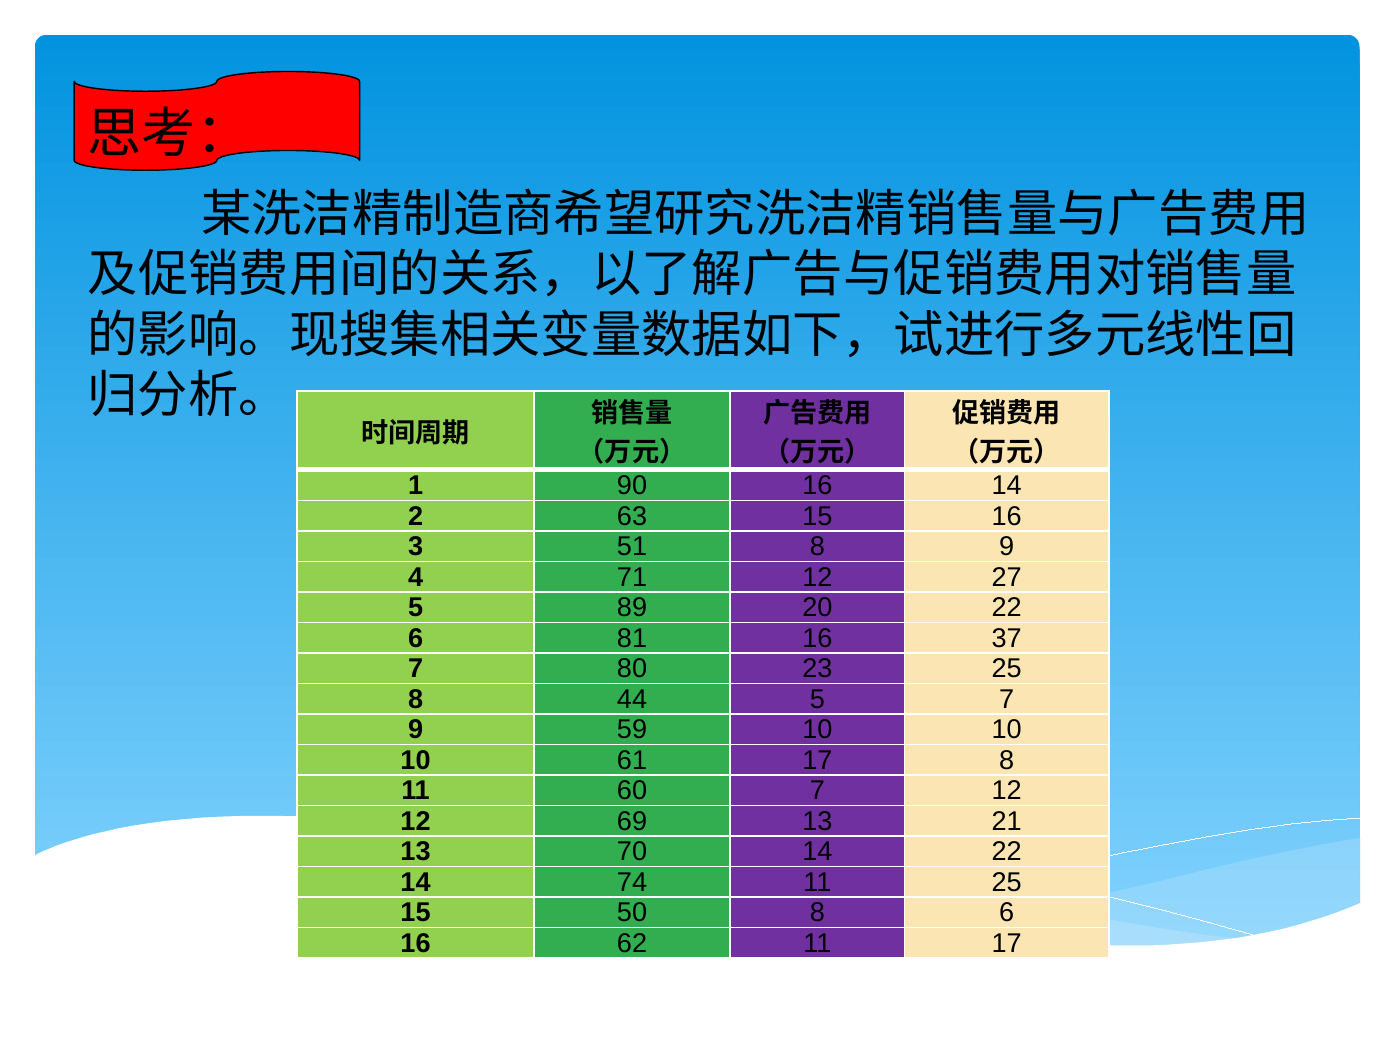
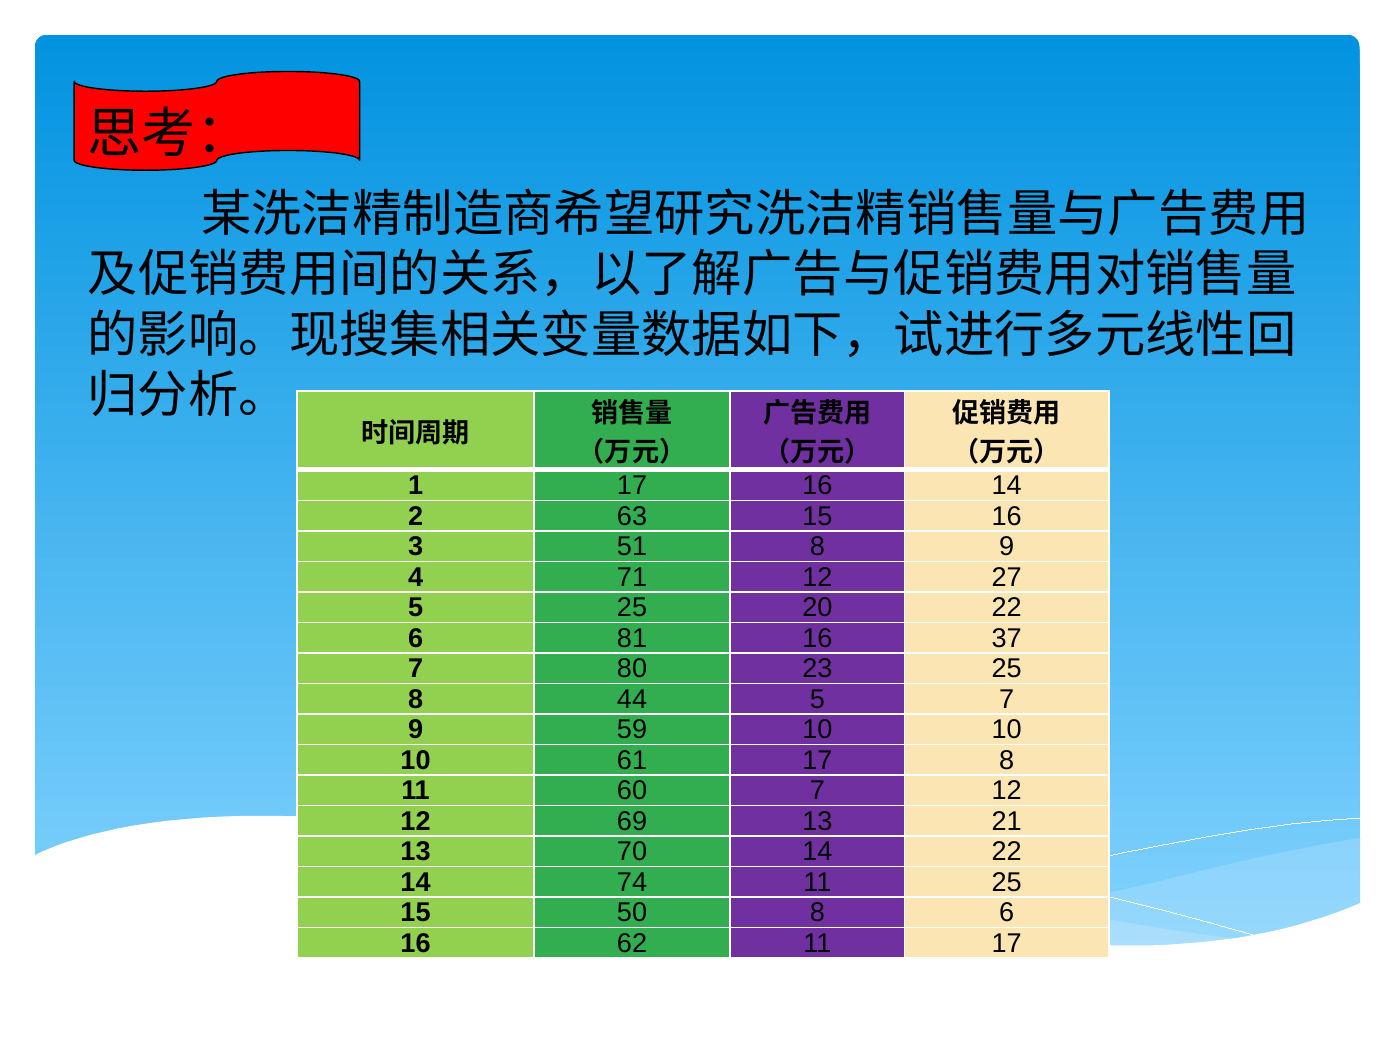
1 90: 90 -> 17 (632, 485)
5 89: 89 -> 25 (632, 607)
